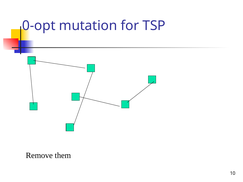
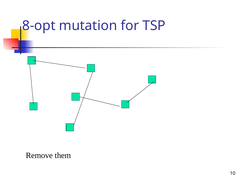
0-opt: 0-opt -> 8-opt (39, 26)
